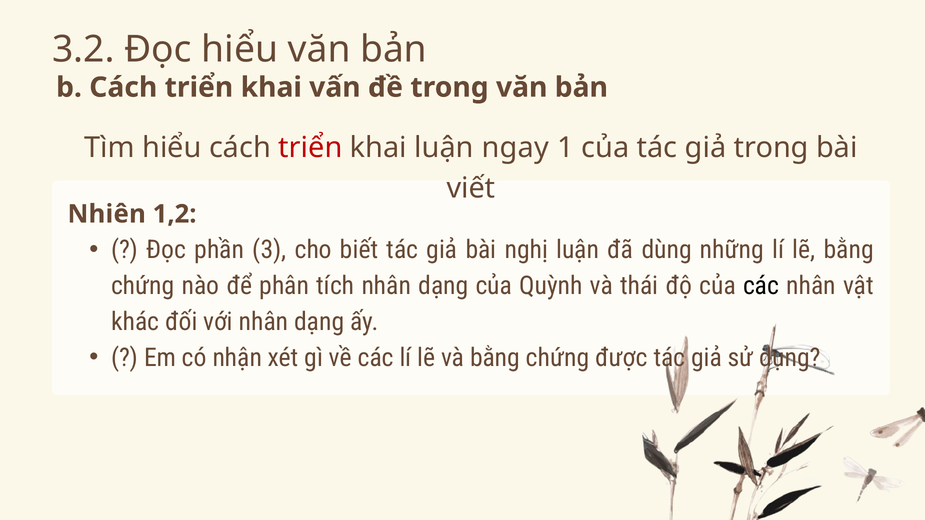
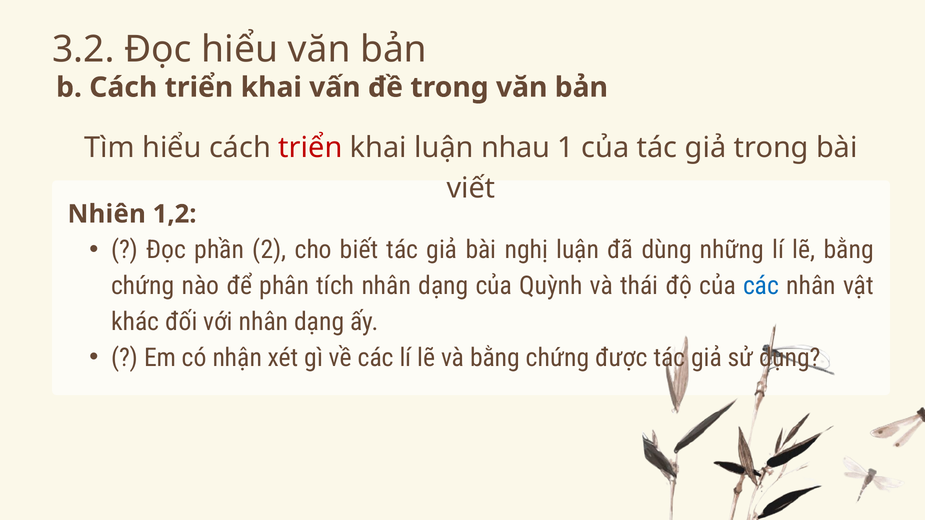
ngay: ngay -> nhau (516, 148)
3: 3 -> 2 (269, 250)
các colour: black -> blue (761, 286)
